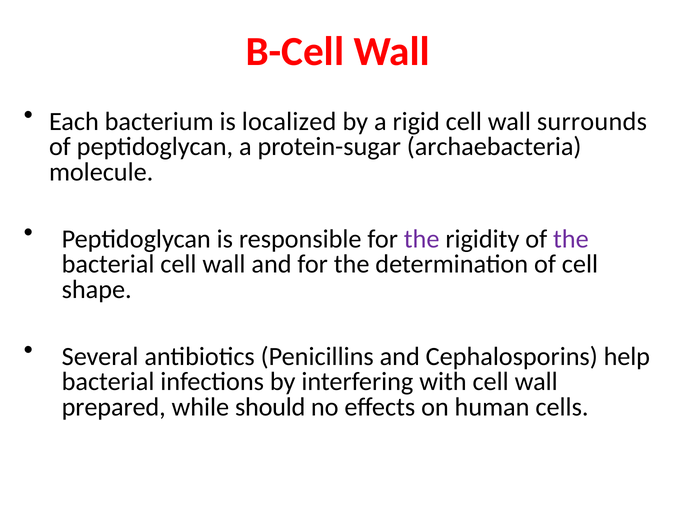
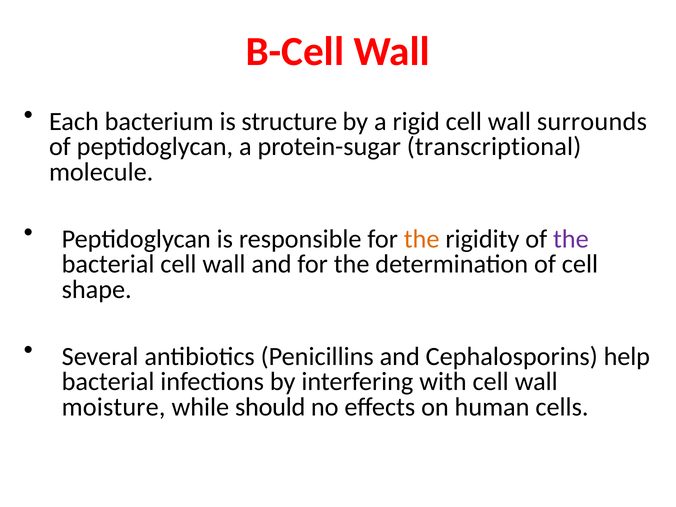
localized: localized -> structure (289, 121)
archaebacteria: archaebacteria -> transcriptional (494, 147)
the colour: purple -> orange (422, 239)
prepared: prepared -> moisture (114, 407)
